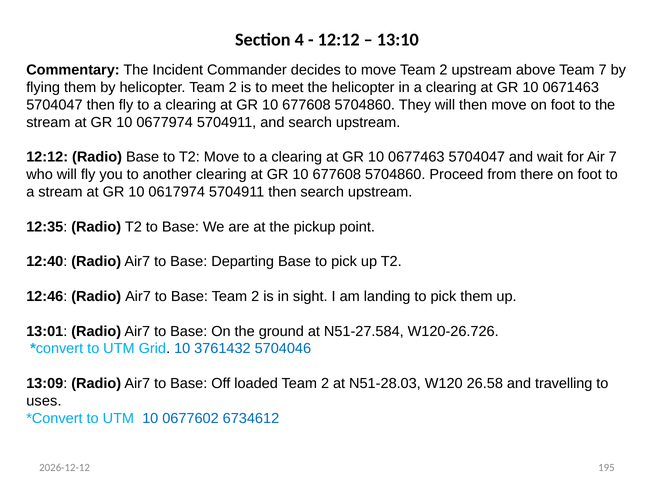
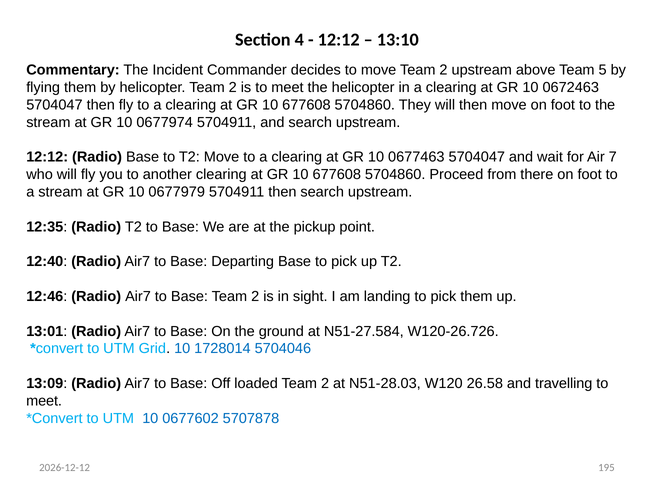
Team 7: 7 -> 5 (603, 70)
0671463: 0671463 -> 0672463 (571, 88)
0617974: 0617974 -> 0677979 (177, 192)
3761432: 3761432 -> 1728014 (222, 349)
uses: uses -> meet (44, 401)
6734612: 6734612 -> 5707878 (251, 419)
